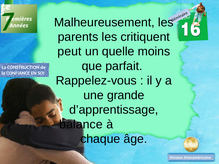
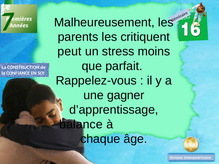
quelle: quelle -> stress (118, 52)
grande: grande -> gagner (126, 95)
